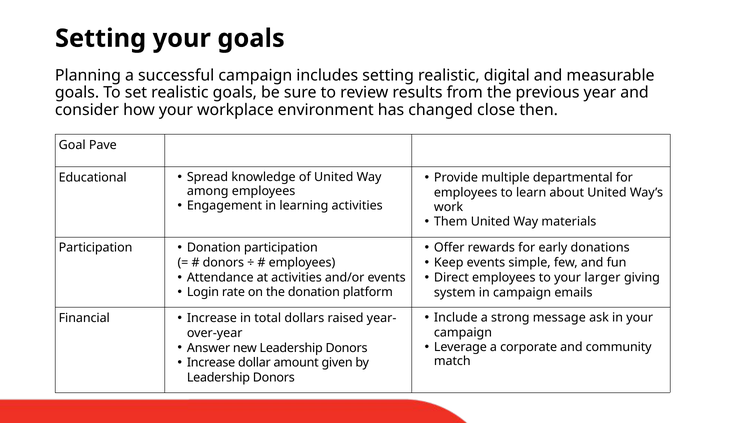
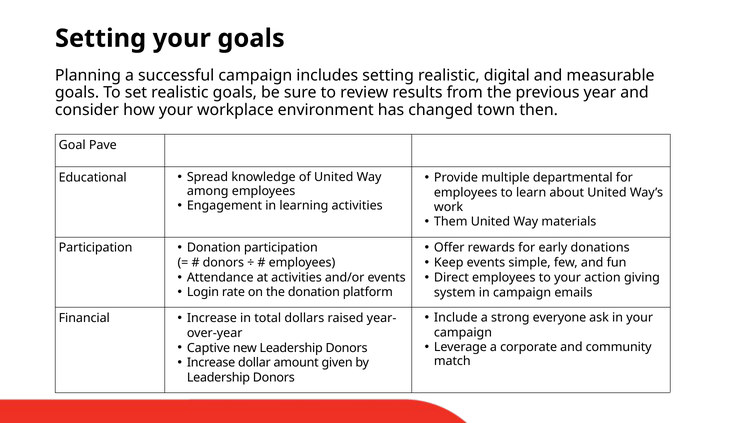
close: close -> town (496, 110)
larger: larger -> action (602, 277)
message: message -> everyone (559, 317)
Answer: Answer -> Captive (209, 347)
